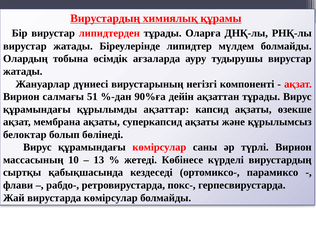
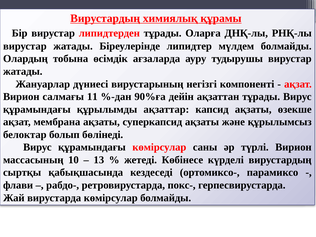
51: 51 -> 11 (92, 97)
